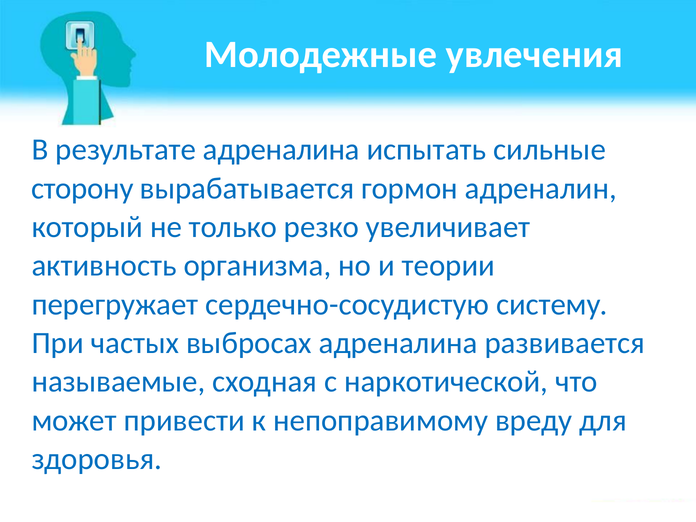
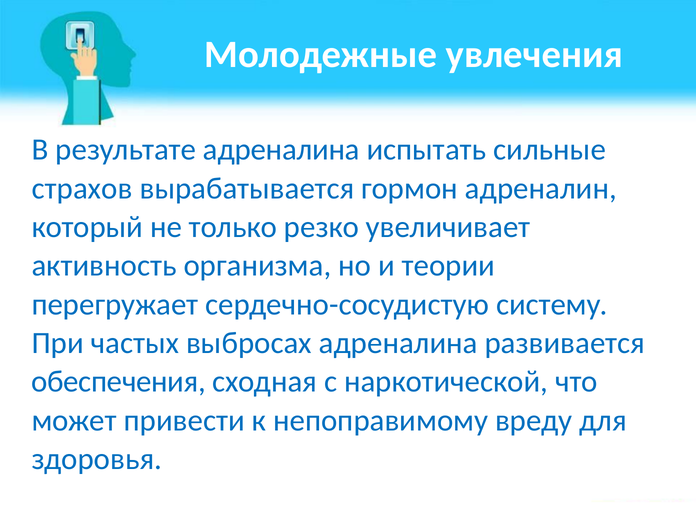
сторону: сторону -> страхов (82, 188)
называемые: называемые -> обеспечения (119, 382)
